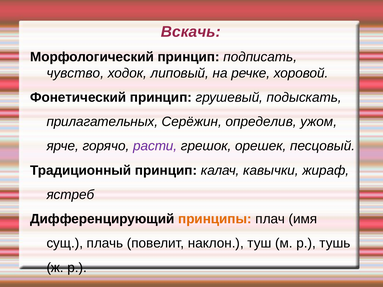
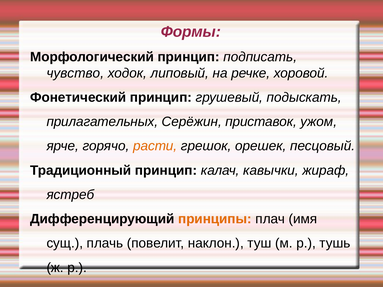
Вскачь: Вскачь -> Формы (191, 32)
определив: определив -> приставок (261, 122)
расти colour: purple -> orange (155, 146)
